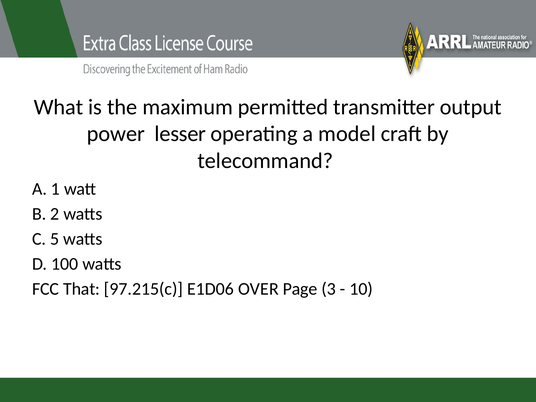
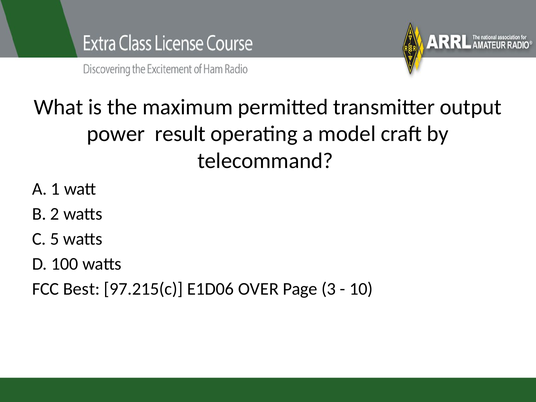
lesser: lesser -> result (180, 134)
That: That -> Best (81, 289)
